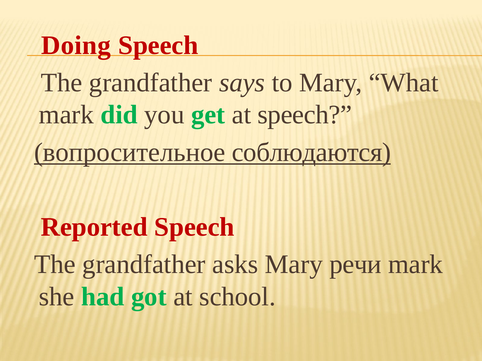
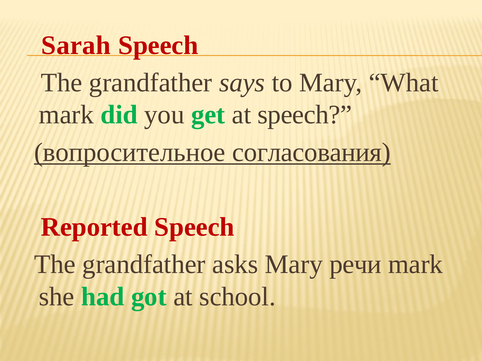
Doing: Doing -> Sarah (76, 45)
соблюдаются: соблюдаются -> согласования (311, 152)
